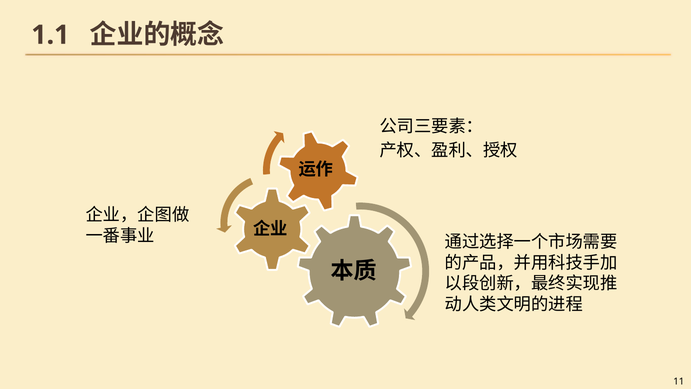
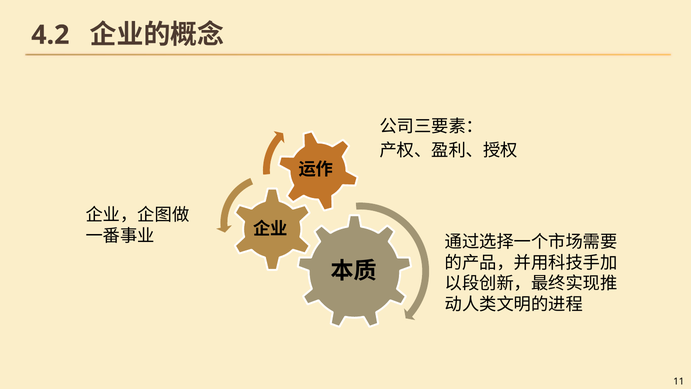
1.1: 1.1 -> 4.2 (50, 35)
